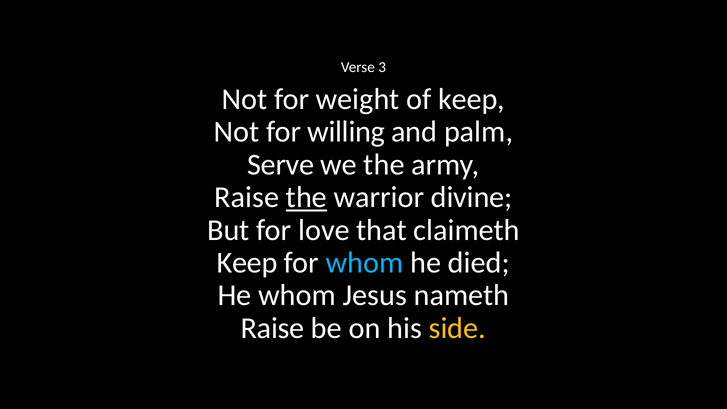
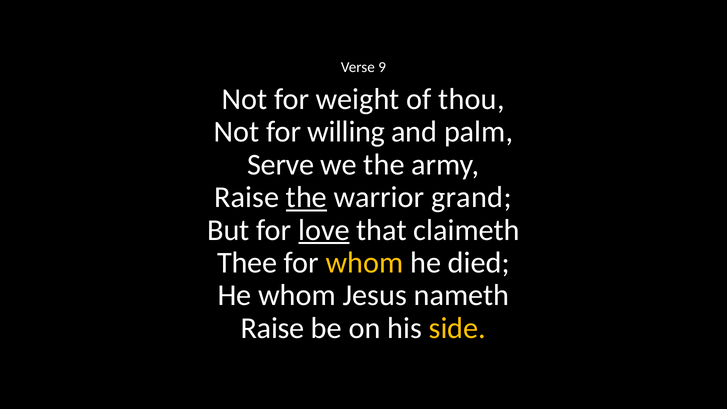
3: 3 -> 9 (382, 67)
of keep: keep -> thou (471, 99)
divine: divine -> grand (471, 197)
love underline: none -> present (324, 230)
Keep: Keep -> Thee (247, 263)
whom colour: light blue -> yellow (364, 263)
